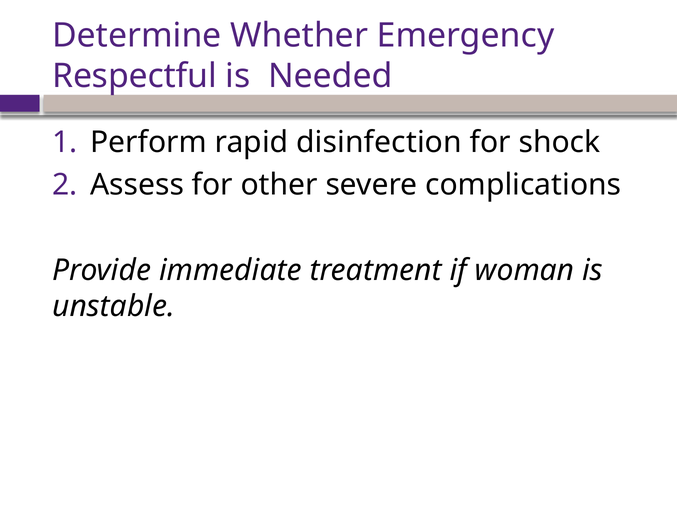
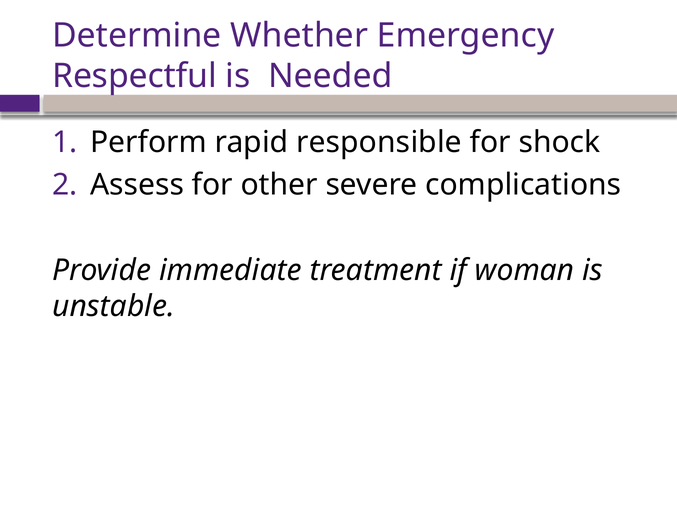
disinfection: disinfection -> responsible (379, 142)
